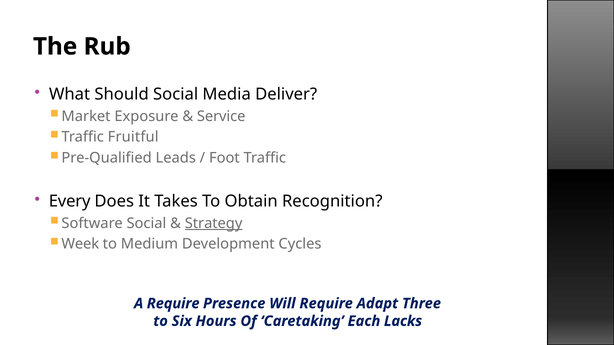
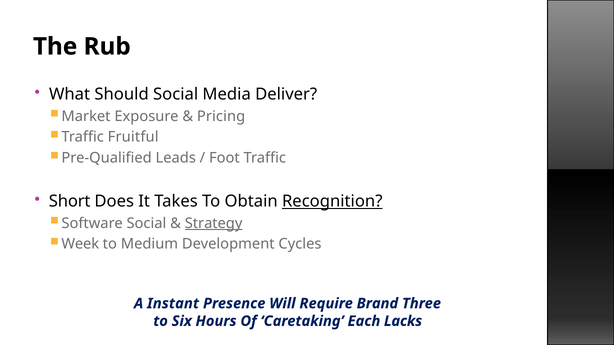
Service: Service -> Pricing (221, 116)
Every: Every -> Short (70, 202)
Recognition underline: none -> present (332, 202)
A Require: Require -> Instant (173, 304)
Adapt: Adapt -> Brand (377, 304)
